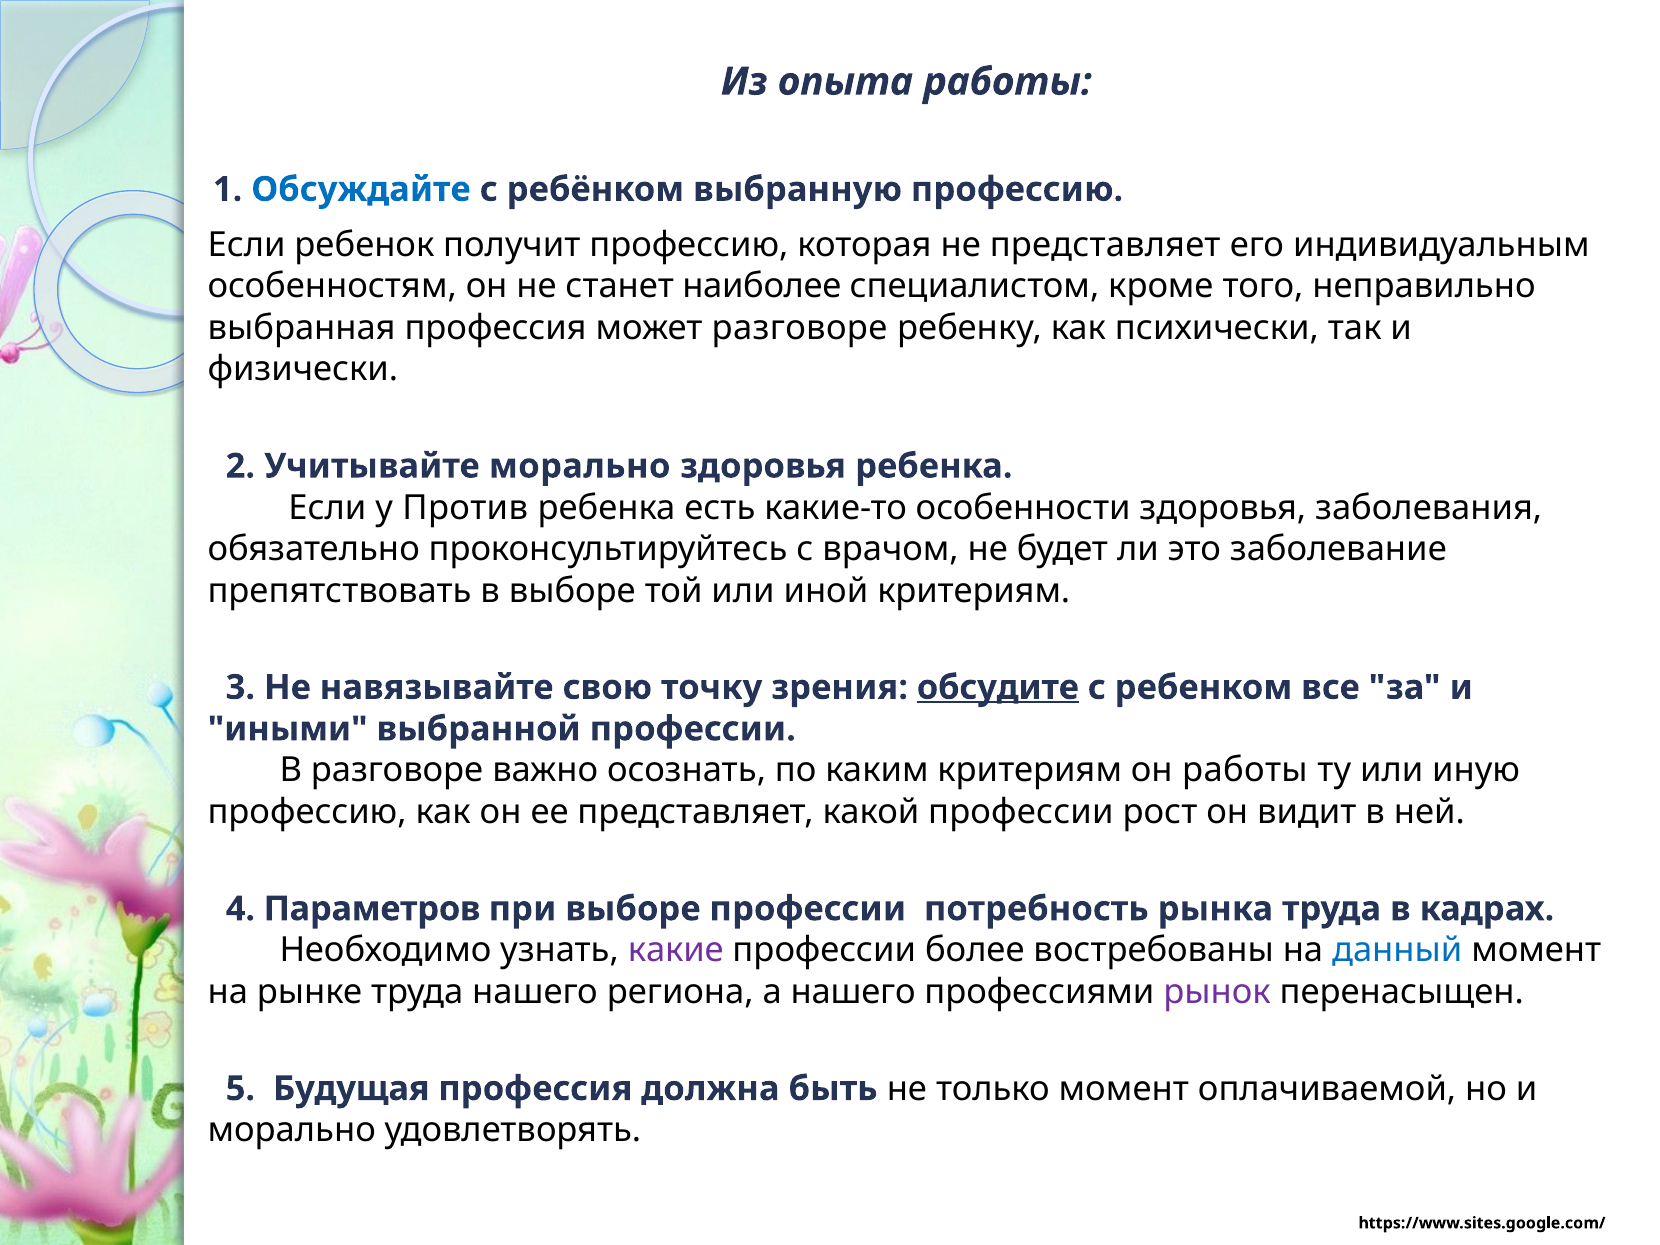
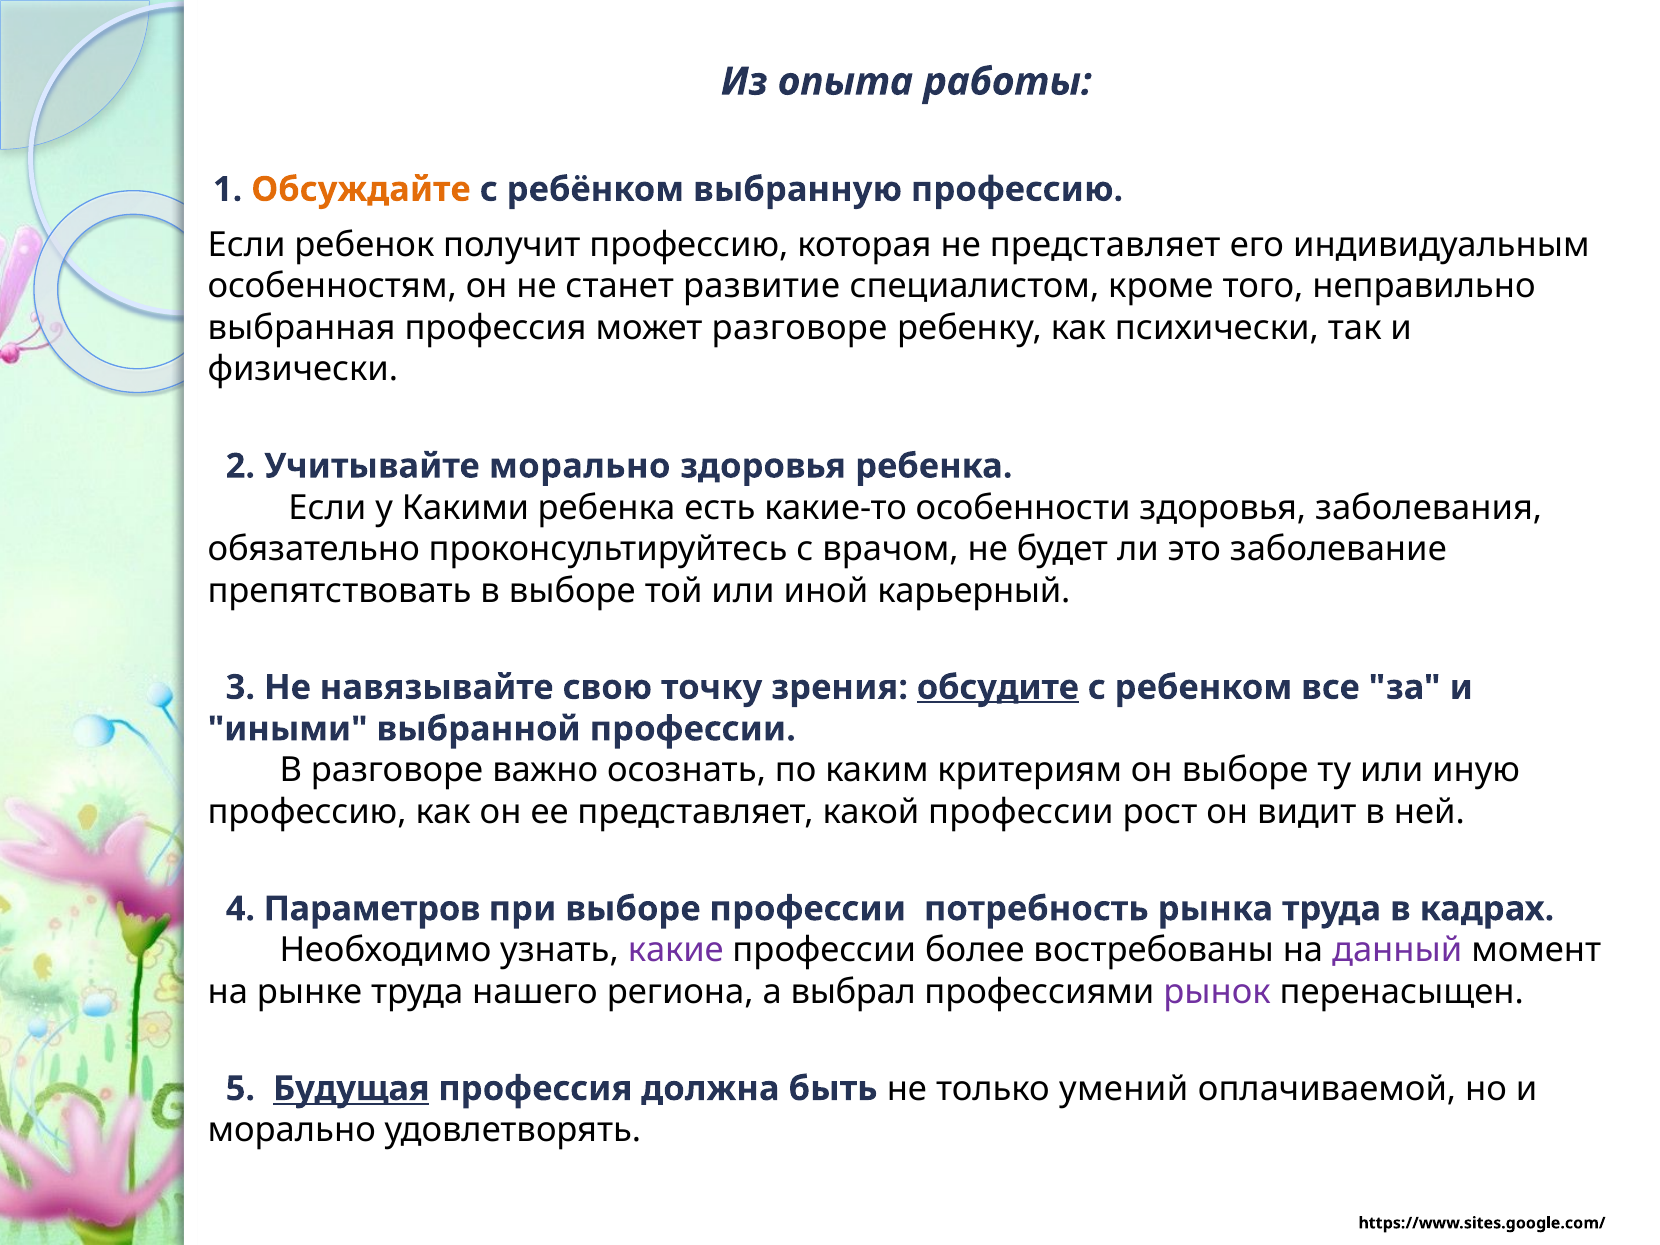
Обсуждайте colour: blue -> orange (361, 189)
наиболее: наиболее -> развитие (762, 286)
Против: Против -> Какими (466, 508)
иной критериям: критериям -> карьерный (974, 591)
он работы: работы -> выборе (1245, 770)
данный colour: blue -> purple (1397, 950)
а нашего: нашего -> выбрал (853, 992)
Будущая underline: none -> present (351, 1089)
только момент: момент -> умений (1124, 1089)
